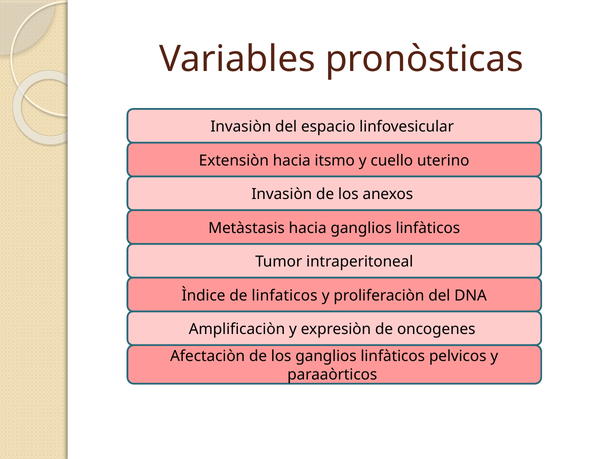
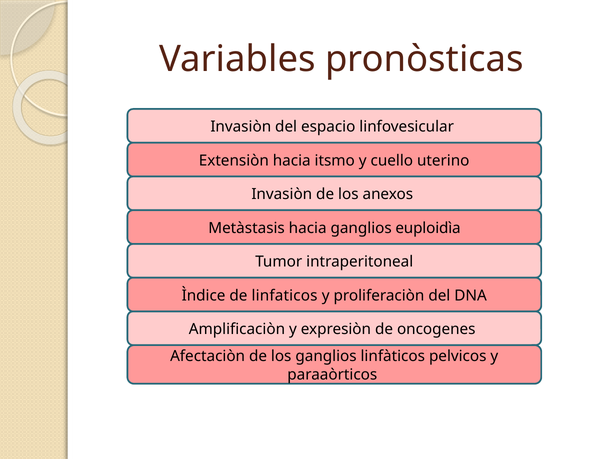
hacia ganglios linfàticos: linfàticos -> euploidìa (428, 228)
